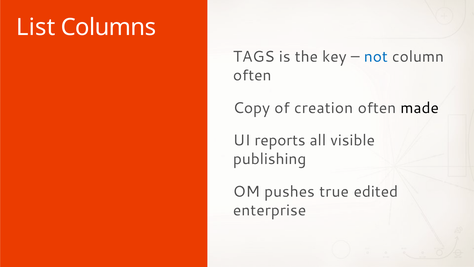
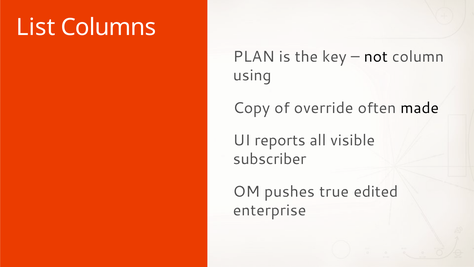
TAGS: TAGS -> PLAN (254, 57)
not colour: blue -> black (376, 57)
often: often -> using (252, 75)
creation: creation -> override (324, 108)
publishing: publishing -> subscriber (270, 159)
